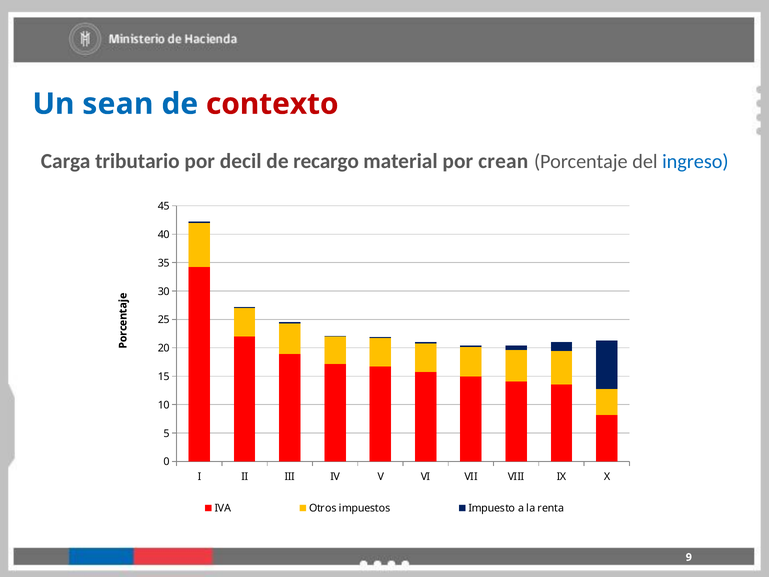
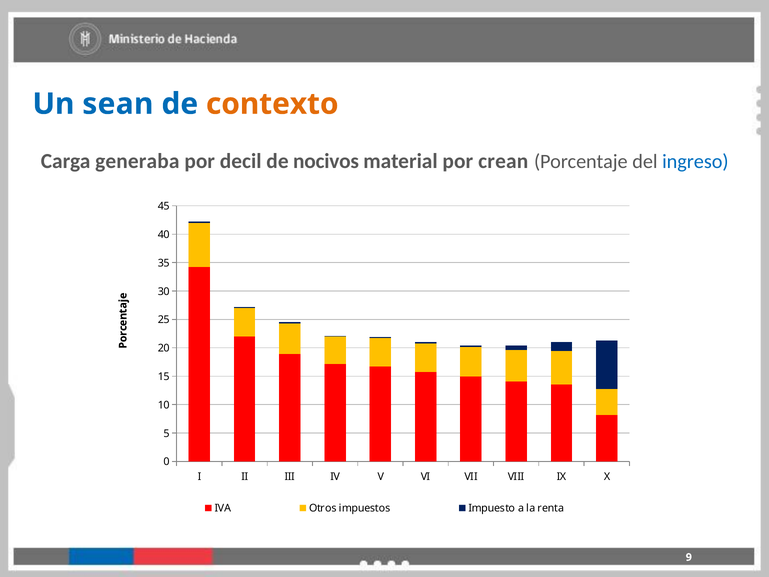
contexto colour: red -> orange (272, 104)
tributario: tributario -> generaba (137, 161)
recargo: recargo -> nocivos (326, 161)
